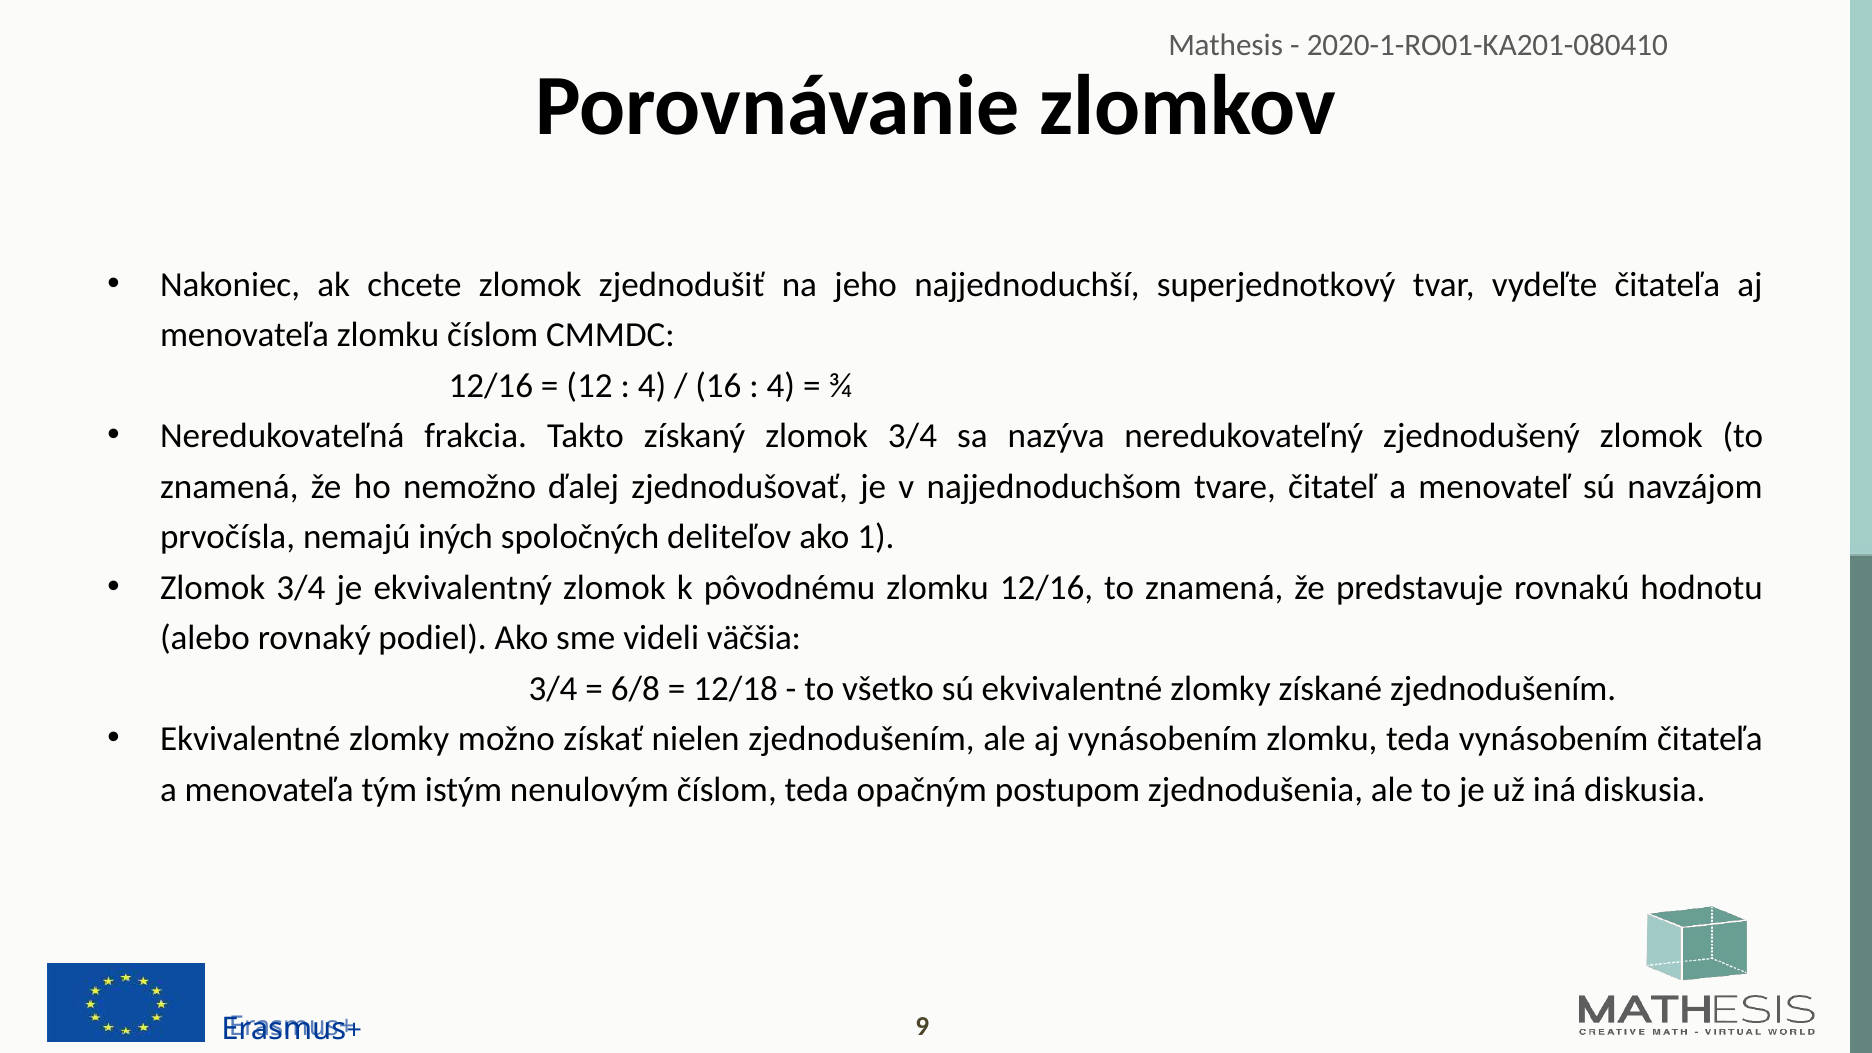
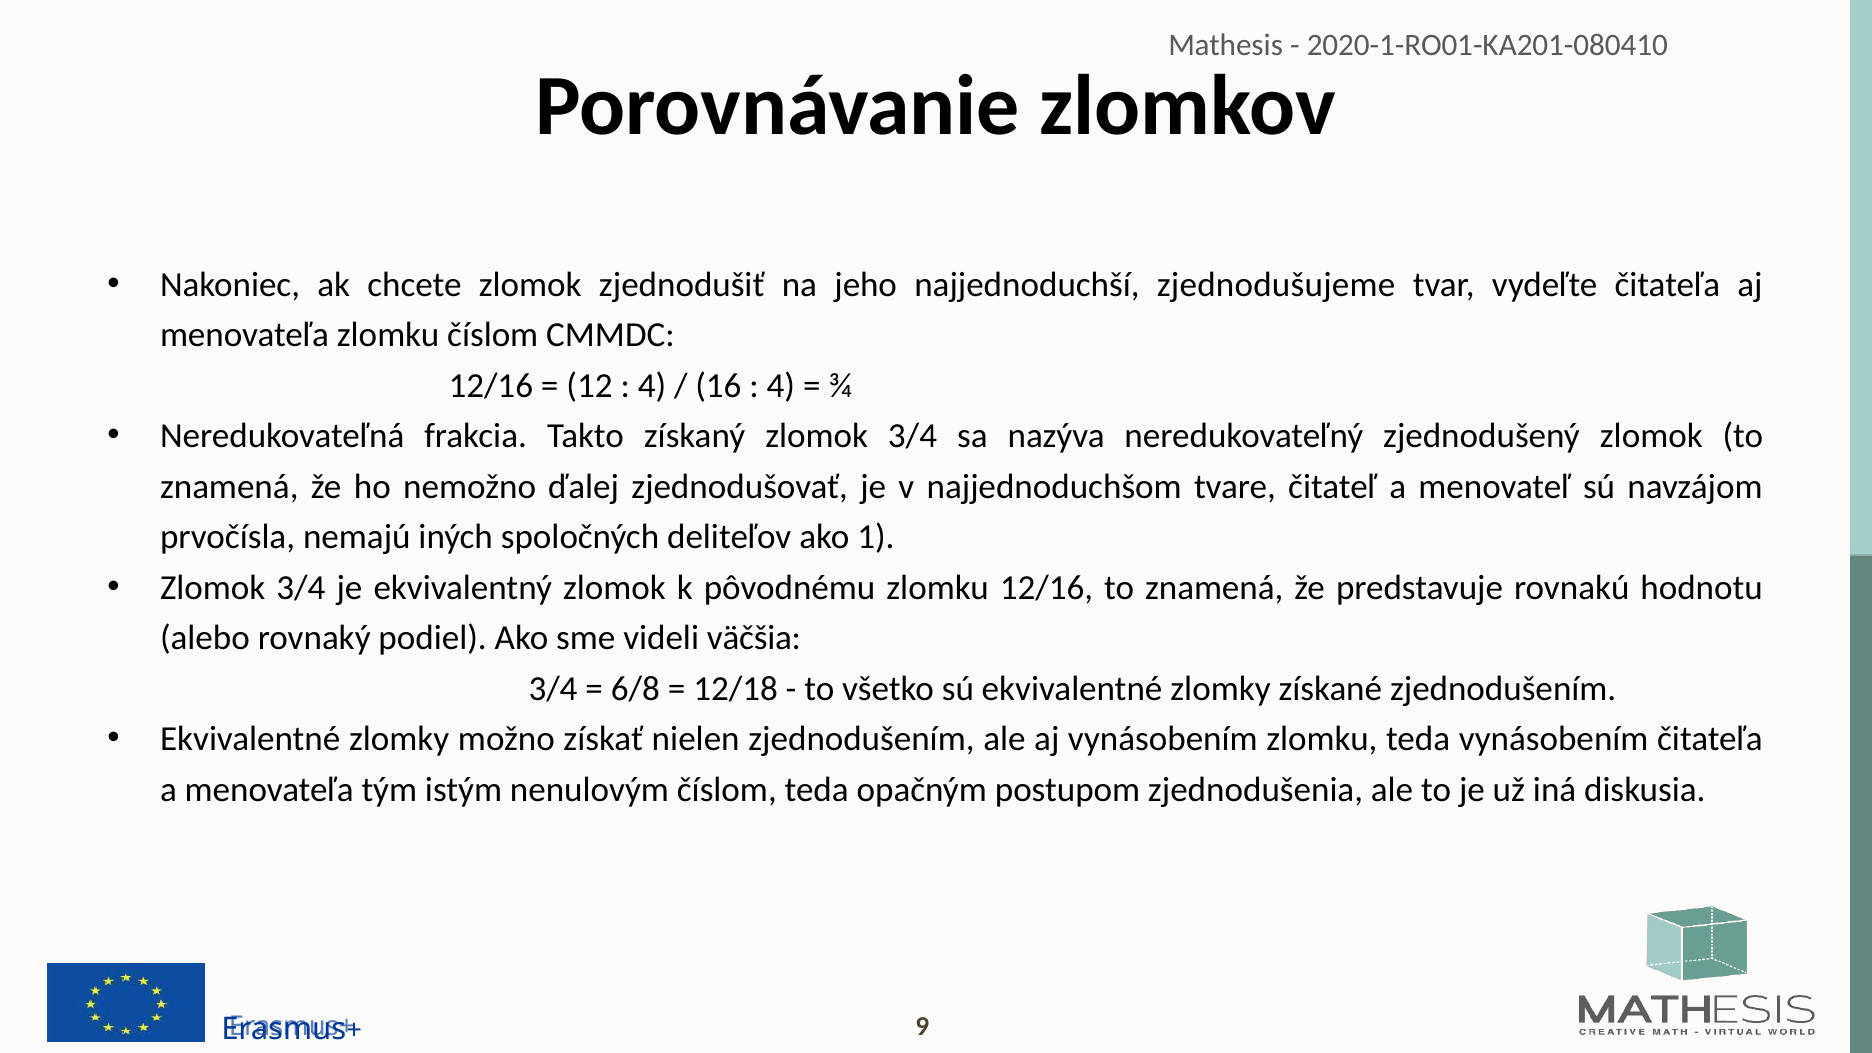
superjednotkový: superjednotkový -> zjednodušujeme (1276, 285)
